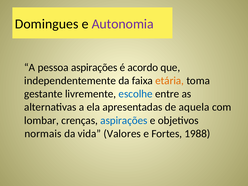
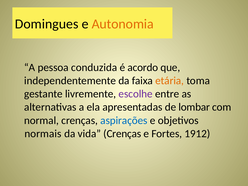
Autonomia colour: purple -> orange (123, 24)
pessoa aspirações: aspirações -> conduzida (94, 67)
escolhe colour: blue -> purple (136, 94)
aquela: aquela -> lombar (194, 107)
lombar: lombar -> normal (42, 120)
vida Valores: Valores -> Crenças (122, 134)
1988: 1988 -> 1912 (197, 134)
